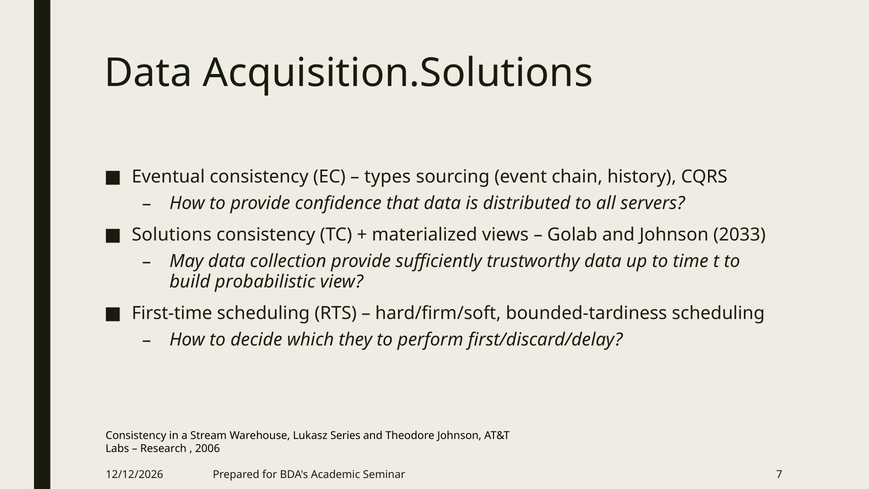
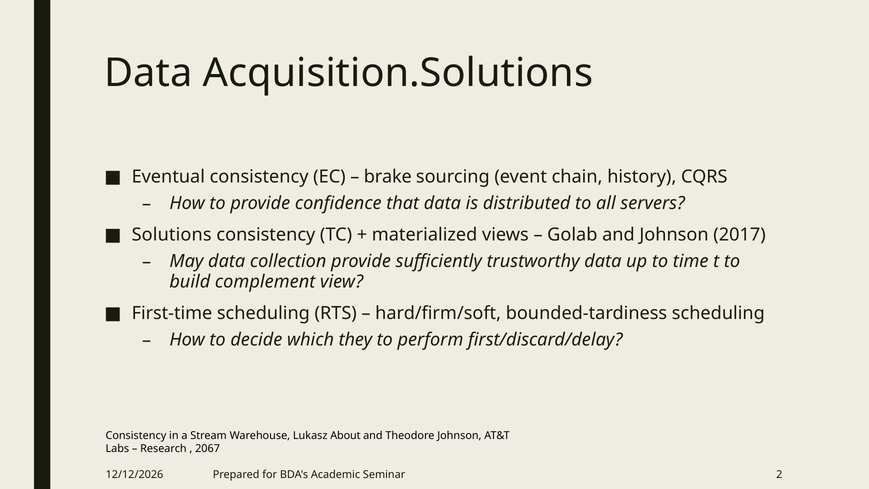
types: types -> brake (388, 177)
2033: 2033 -> 2017 (740, 235)
probabilistic: probabilistic -> complement (265, 282)
Series: Series -> About (345, 436)
2006: 2006 -> 2067 (208, 449)
7: 7 -> 2 (779, 474)
